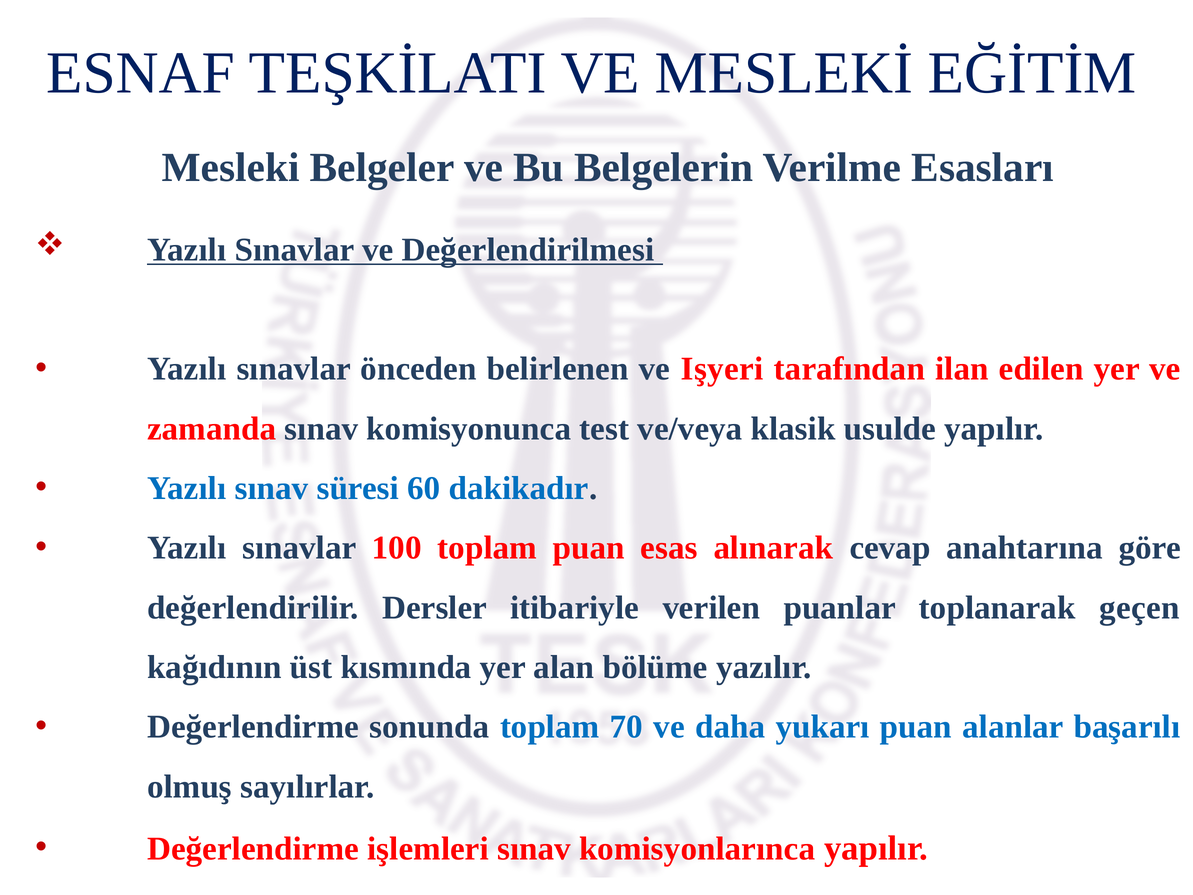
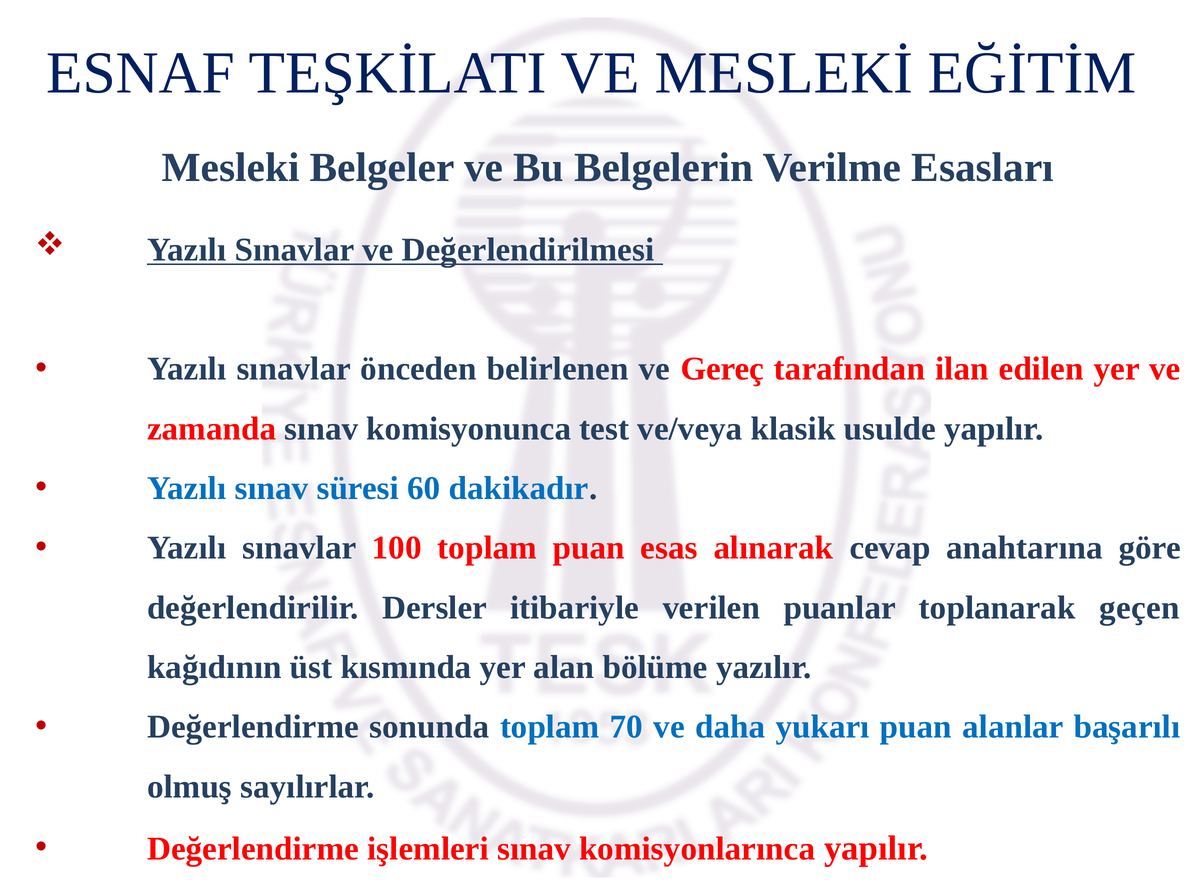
Işyeri: Işyeri -> Gereç (722, 369)
